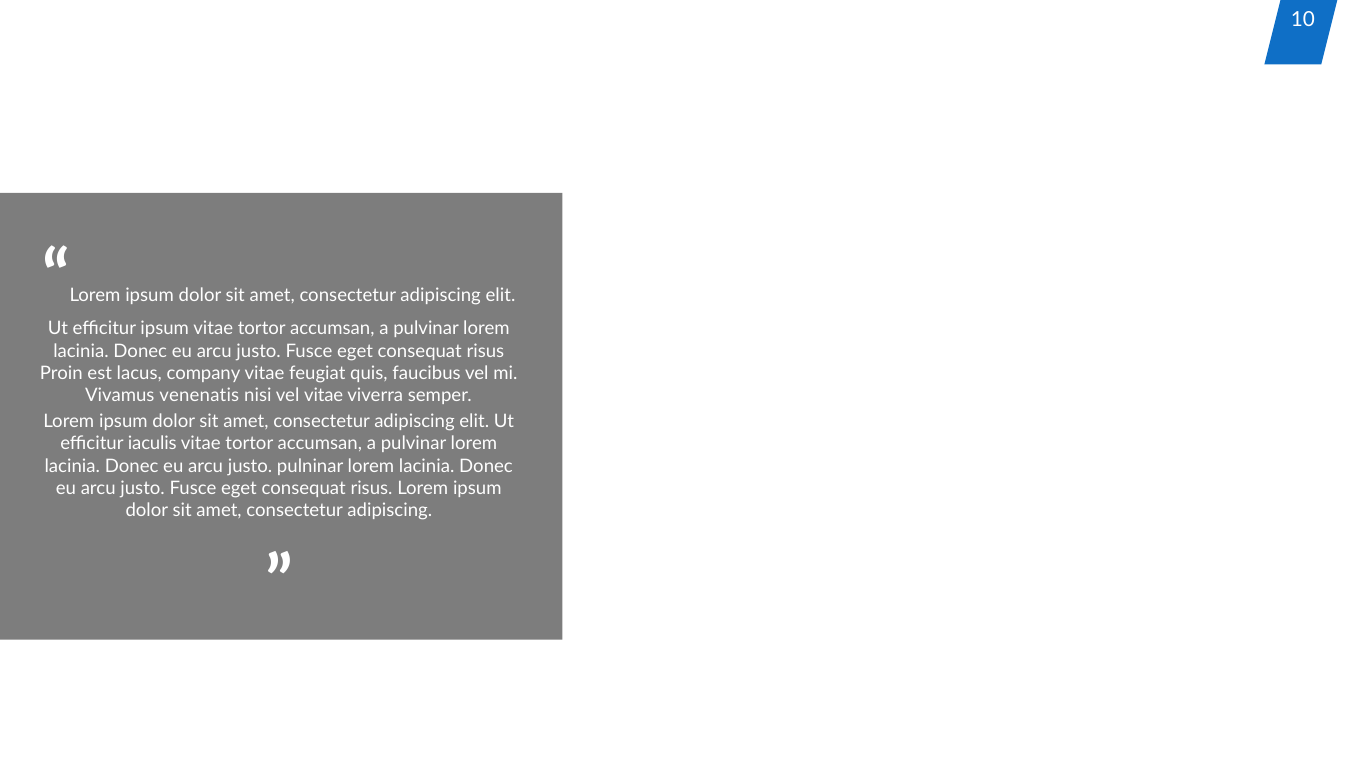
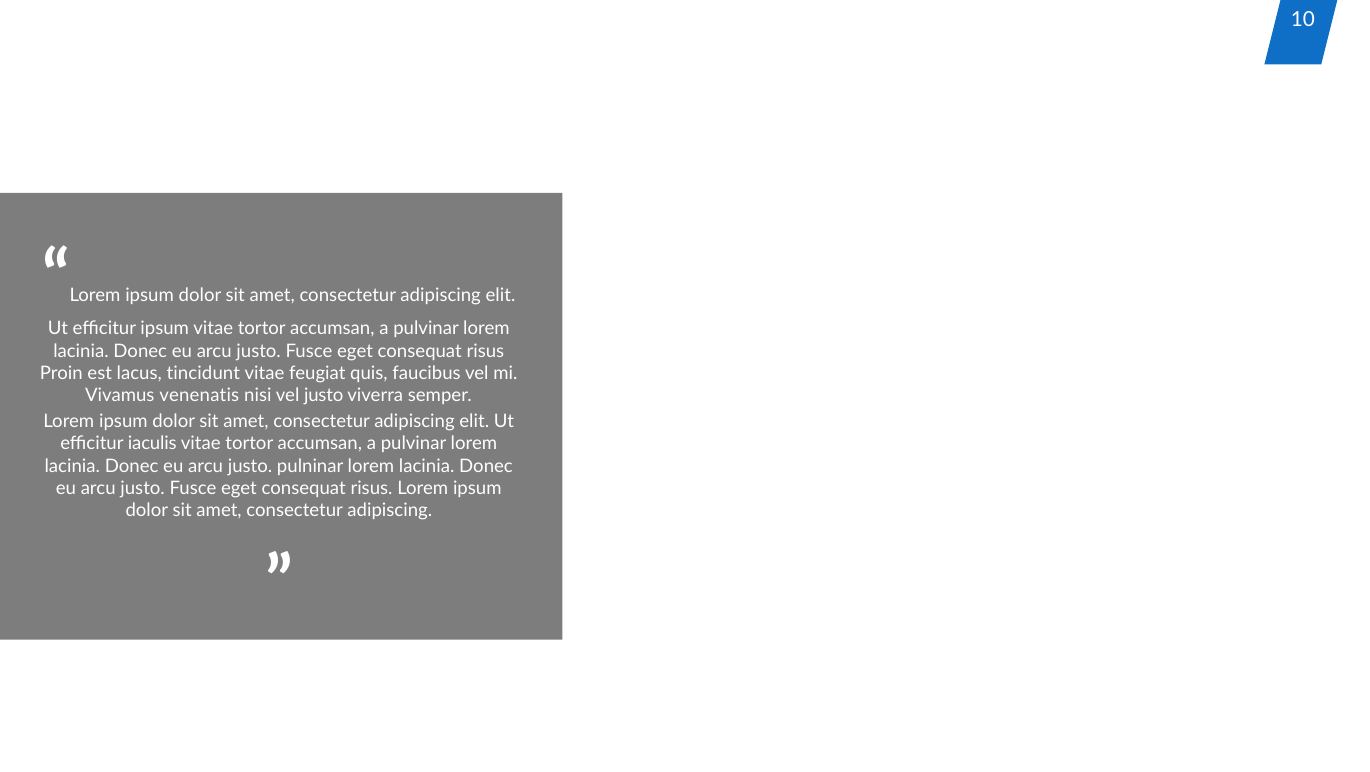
company: company -> tincidunt (203, 374)
vel vitae: vitae -> justo (324, 396)
